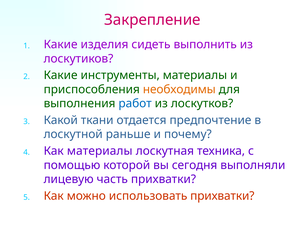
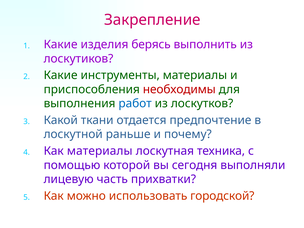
сидеть: сидеть -> берясь (151, 44)
необходимы colour: orange -> red (179, 89)
использовать прихватки: прихватки -> городской (222, 196)
